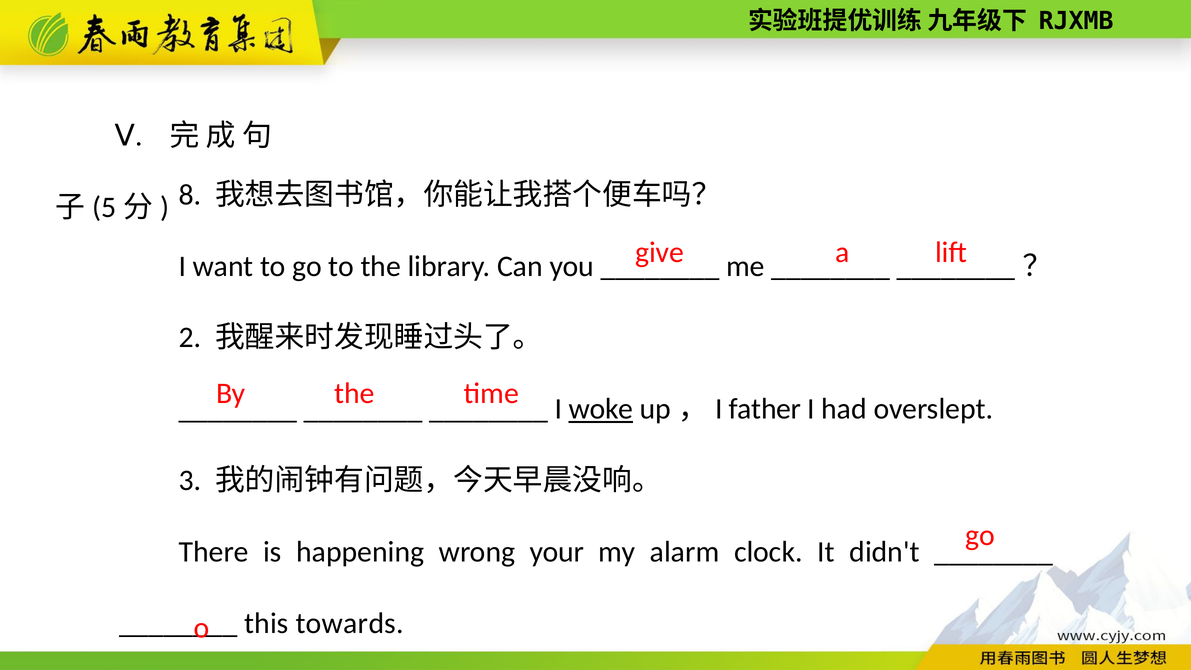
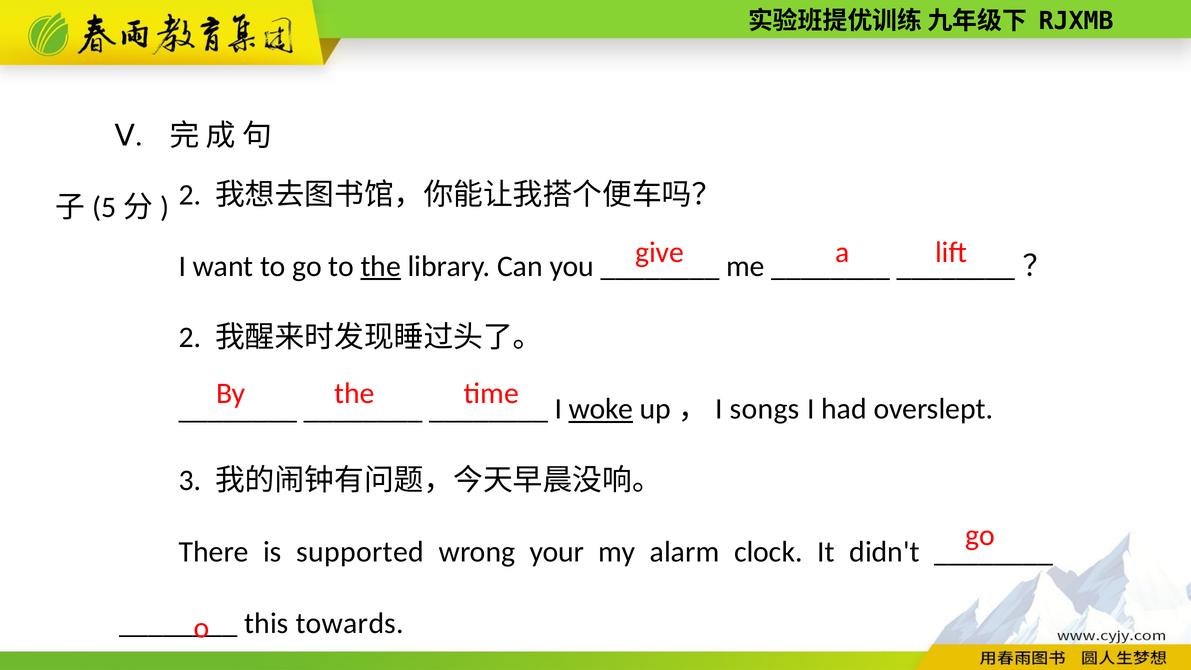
8: 8 -> 2 (190, 195)
the underline: none -> present (381, 266)
father: father -> songs (765, 409)
happening: happening -> supported (360, 552)
